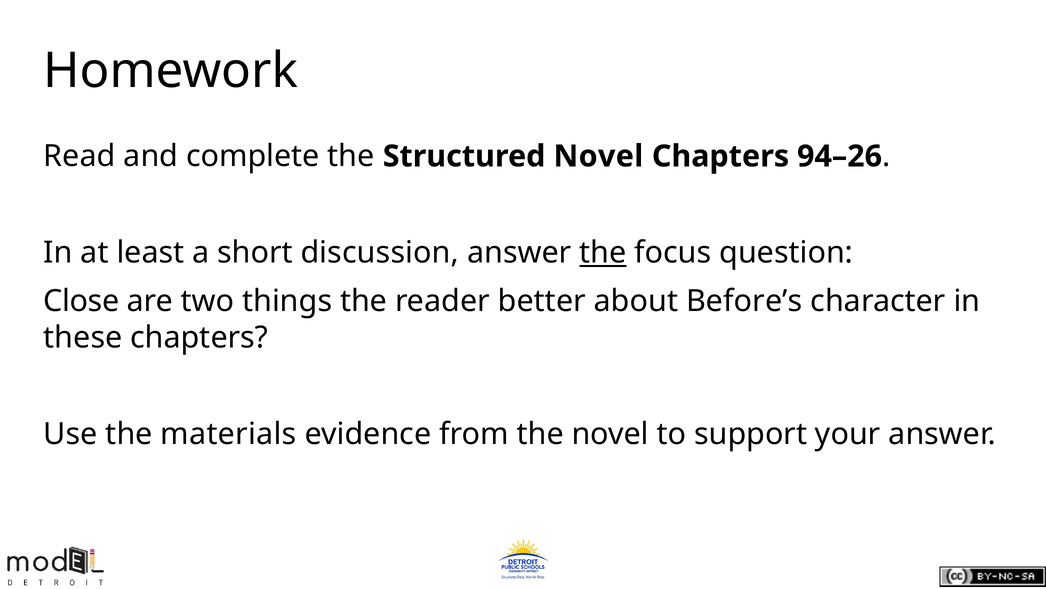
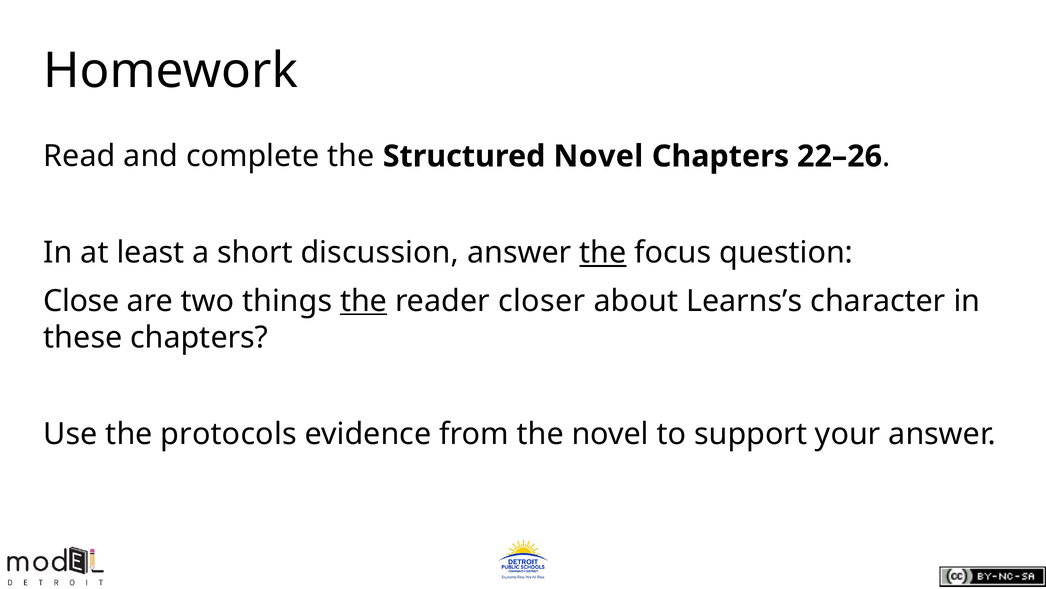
94–26: 94–26 -> 22–26 (840, 156)
the underline: none -> present (364, 301)
better: better -> closer (542, 301)
Before’s: Before’s -> Learns’s (744, 301)
materials: materials -> protocols (229, 434)
